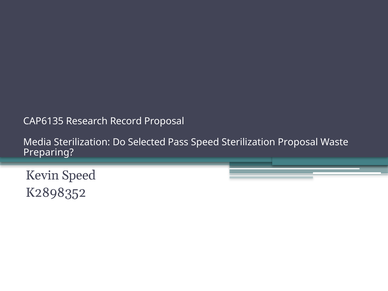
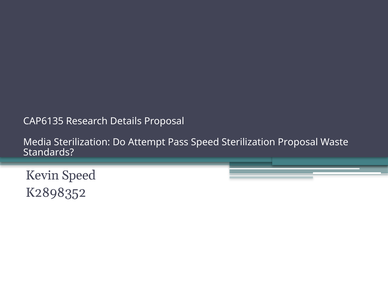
Record: Record -> Details (126, 121)
Selected: Selected -> Attempt (147, 142)
Preparing: Preparing -> Standards (49, 153)
